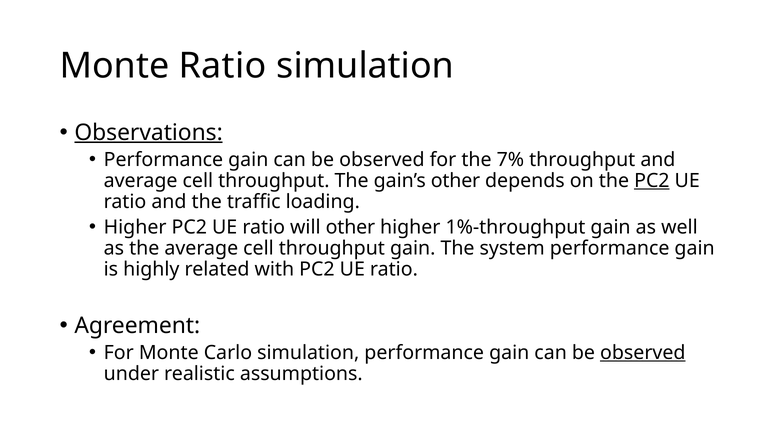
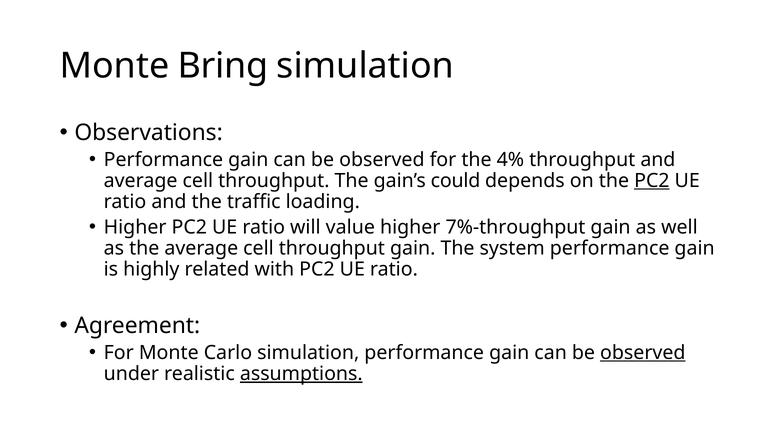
Monte Ratio: Ratio -> Bring (223, 66)
Observations underline: present -> none (149, 132)
7%: 7% -> 4% (510, 159)
gain’s other: other -> could (456, 180)
will other: other -> value (350, 227)
1%-throughput: 1%-throughput -> 7%-throughput (515, 227)
assumptions underline: none -> present (301, 373)
